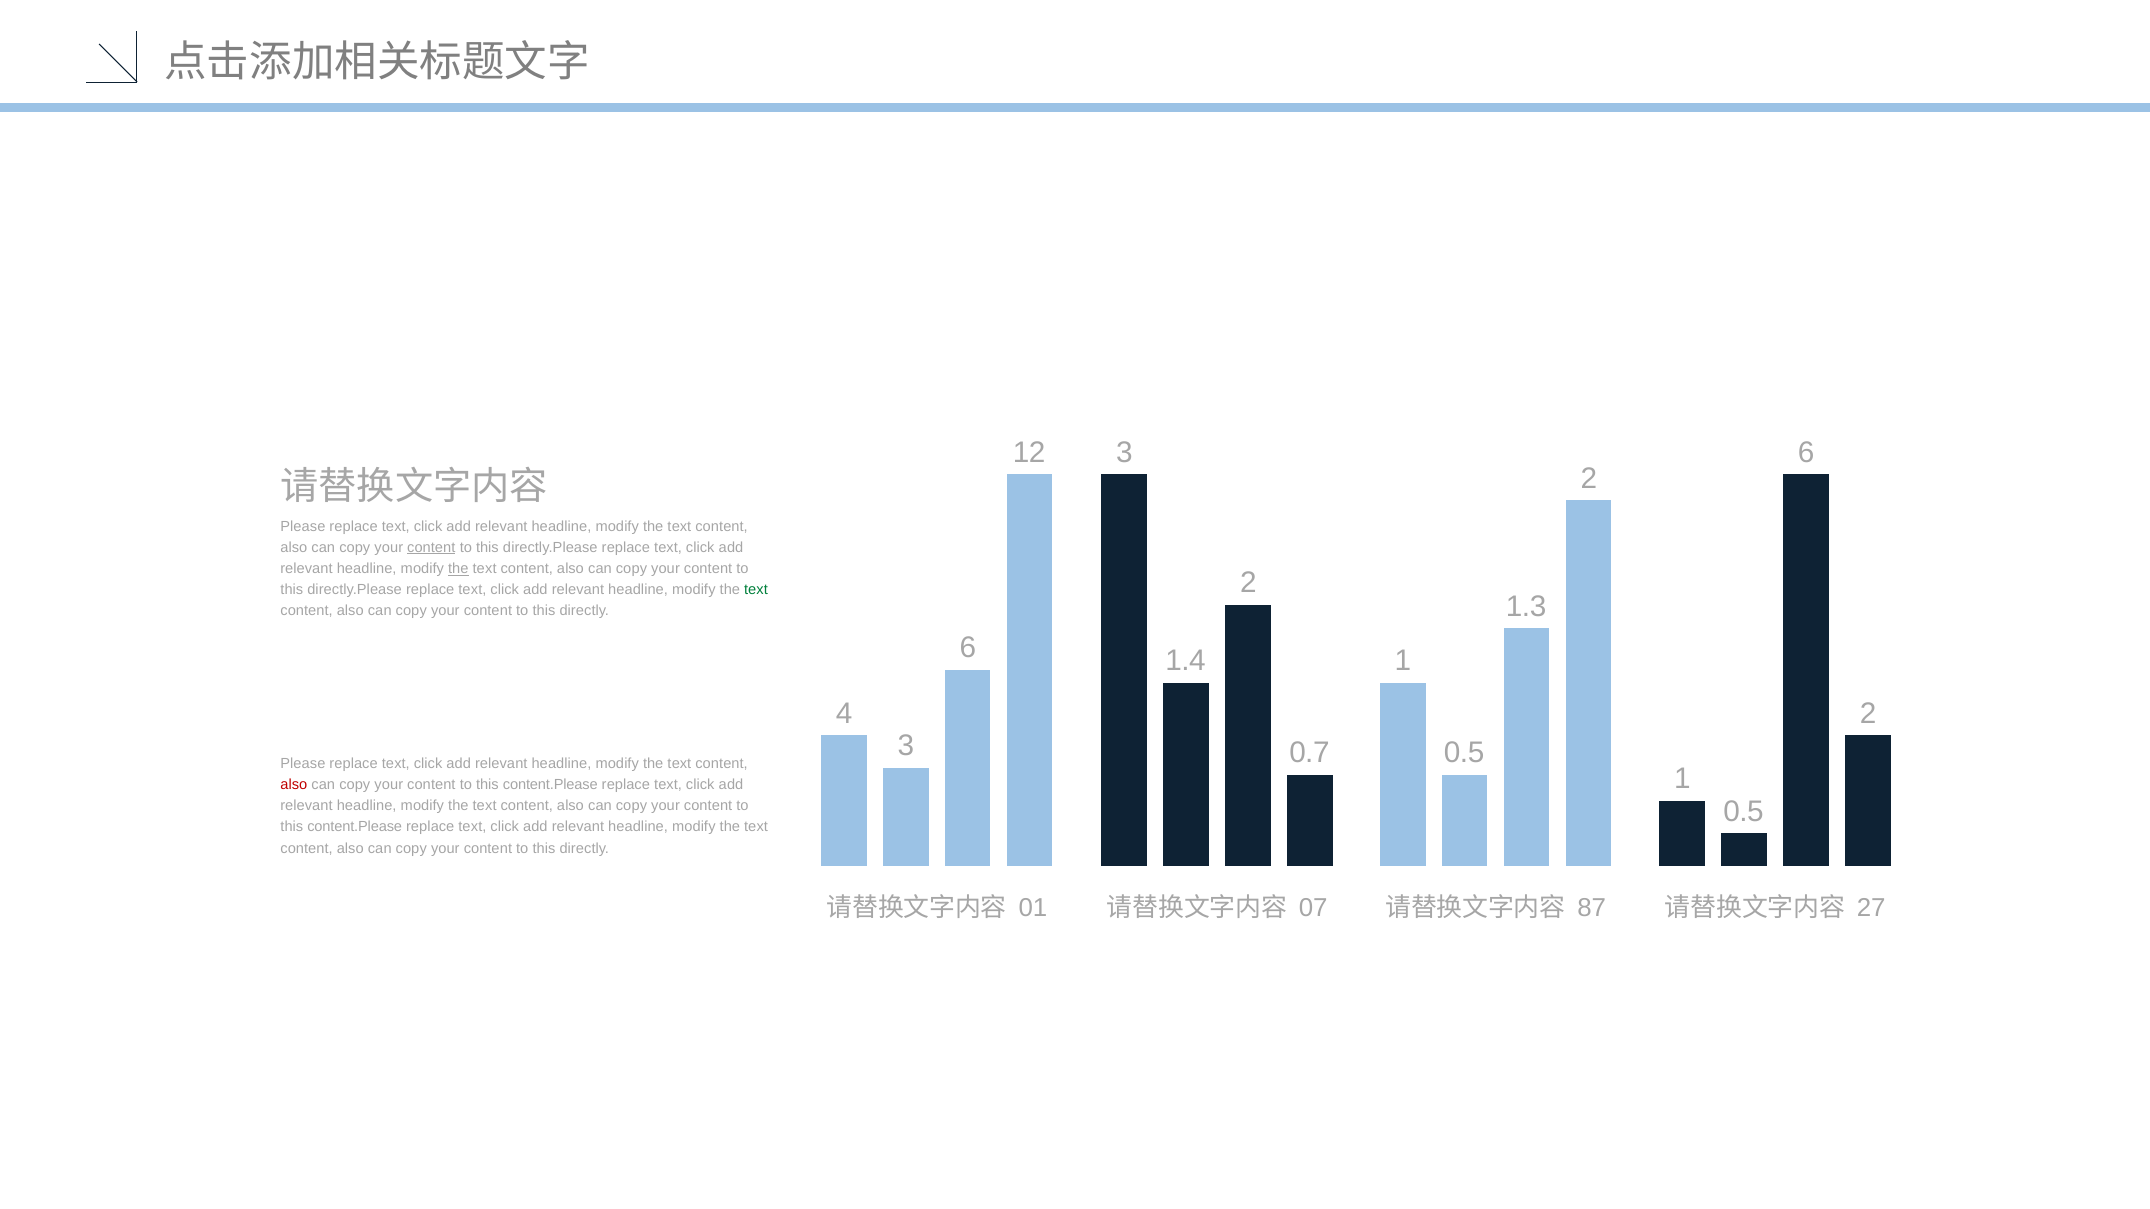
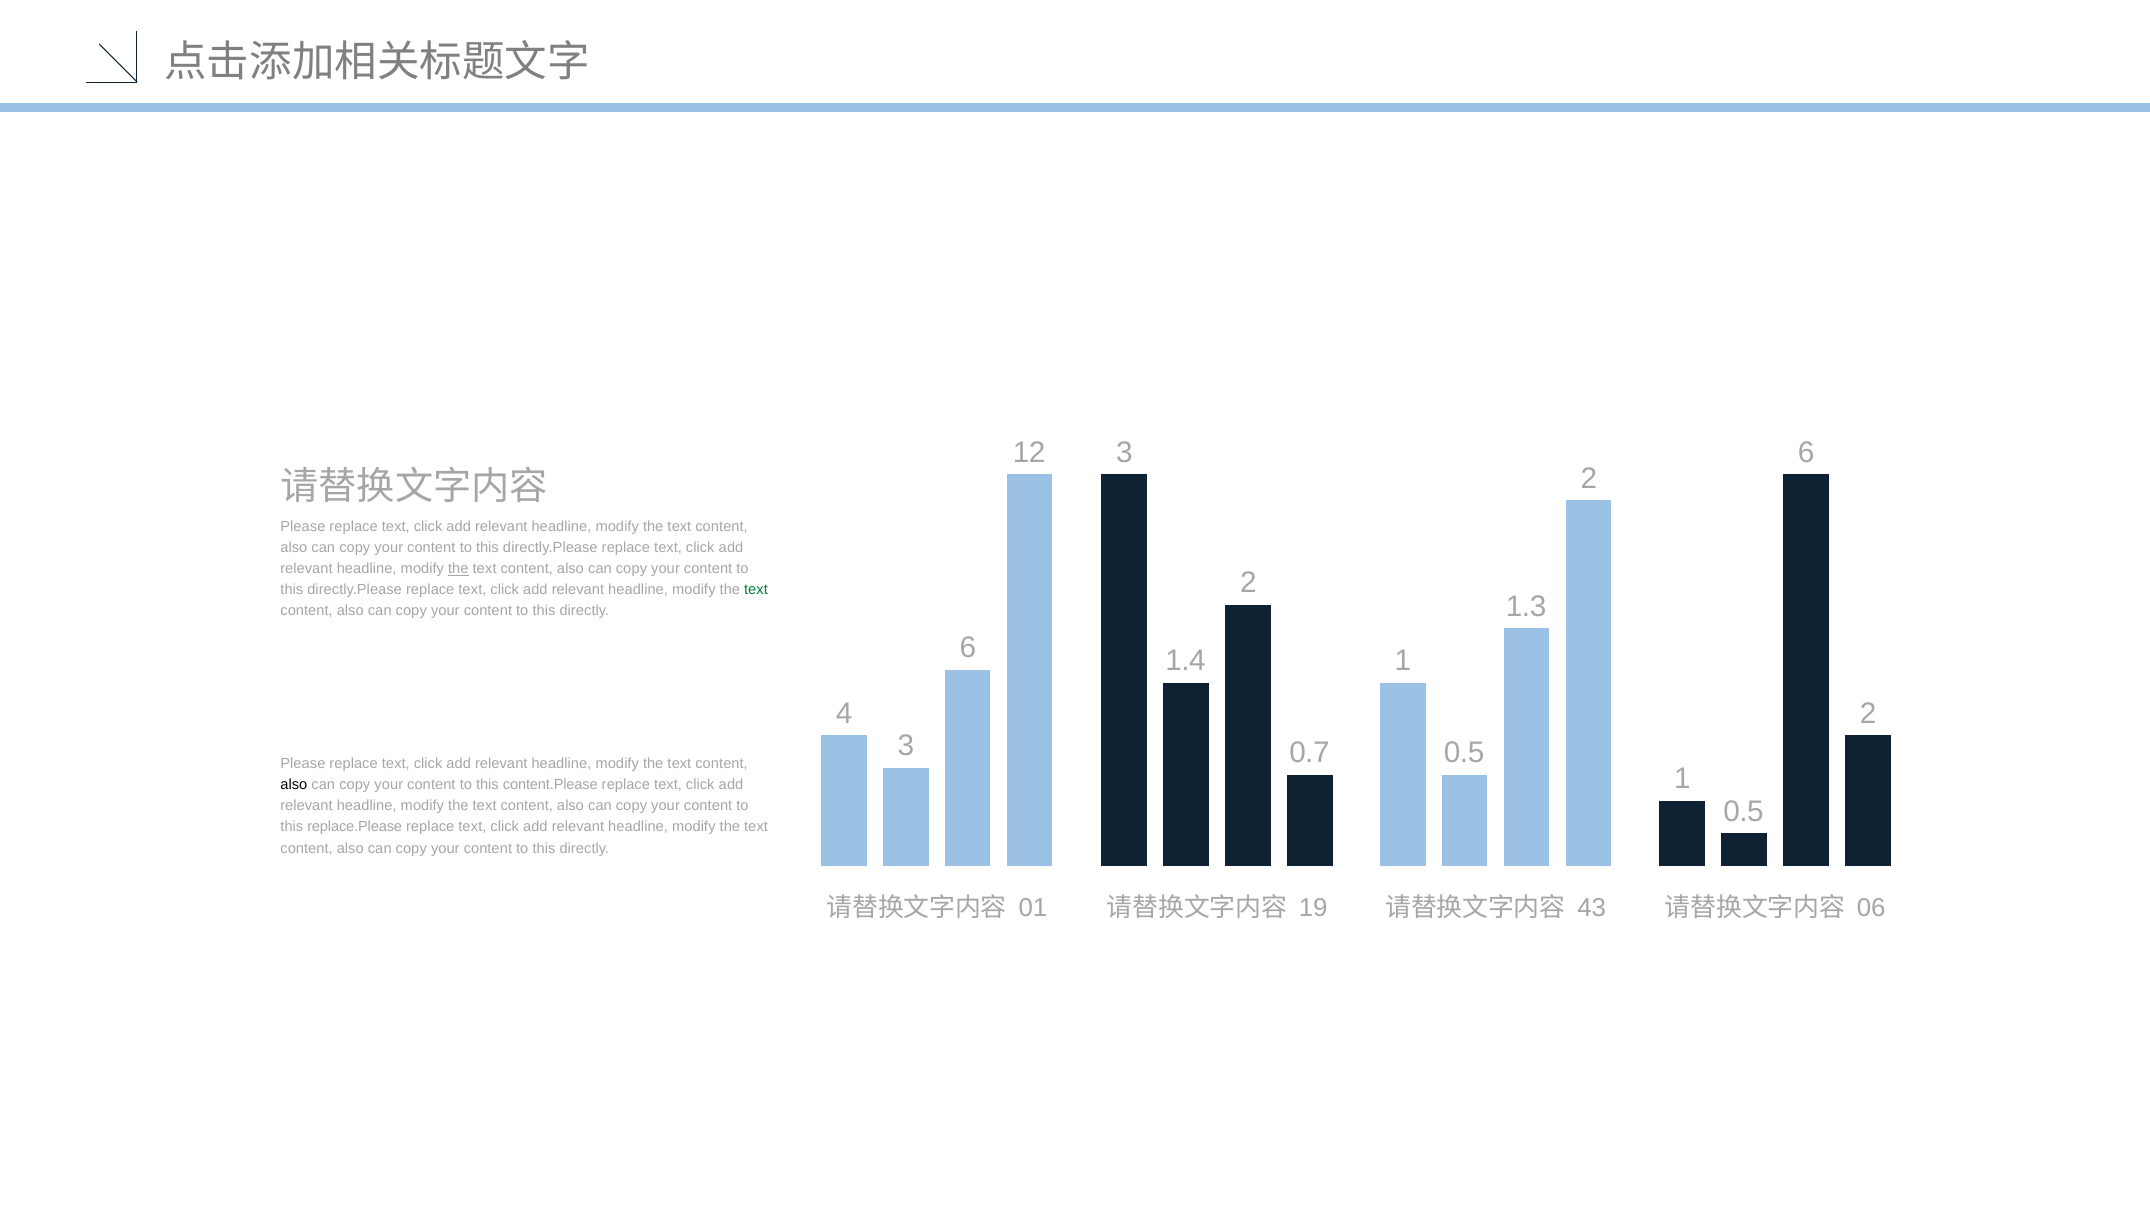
content underline: present -> none (431, 548)
also colour: red -> black (294, 785)
content.Please: content.Please -> replace.Please (355, 827)
07: 07 -> 19 (1313, 908)
87: 87 -> 43 (1592, 908)
27: 27 -> 06 (1871, 908)
